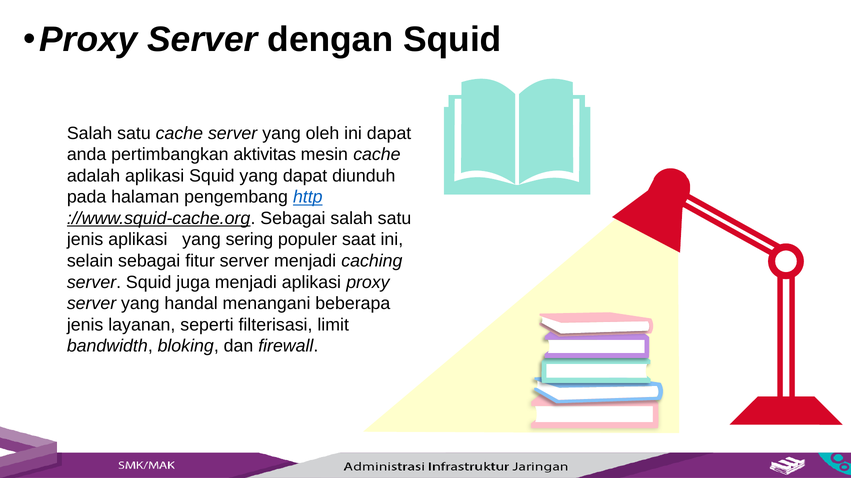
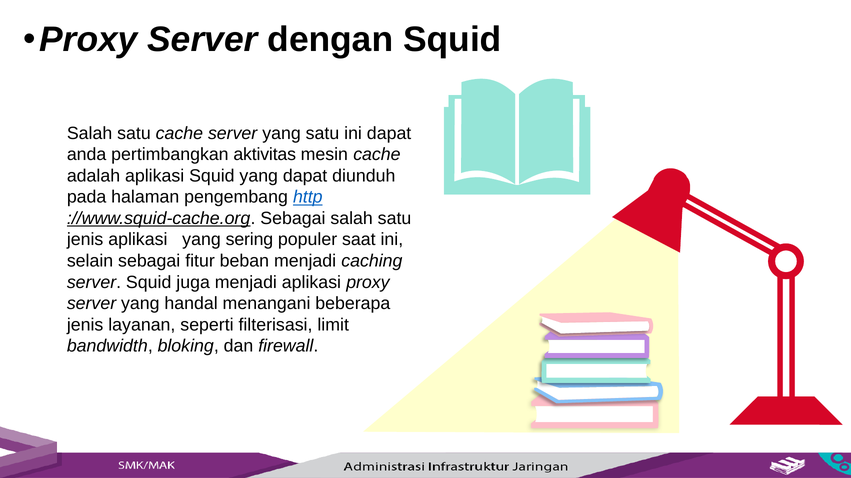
yang oleh: oleh -> satu (322, 134)
fitur server: server -> beban (244, 261)
